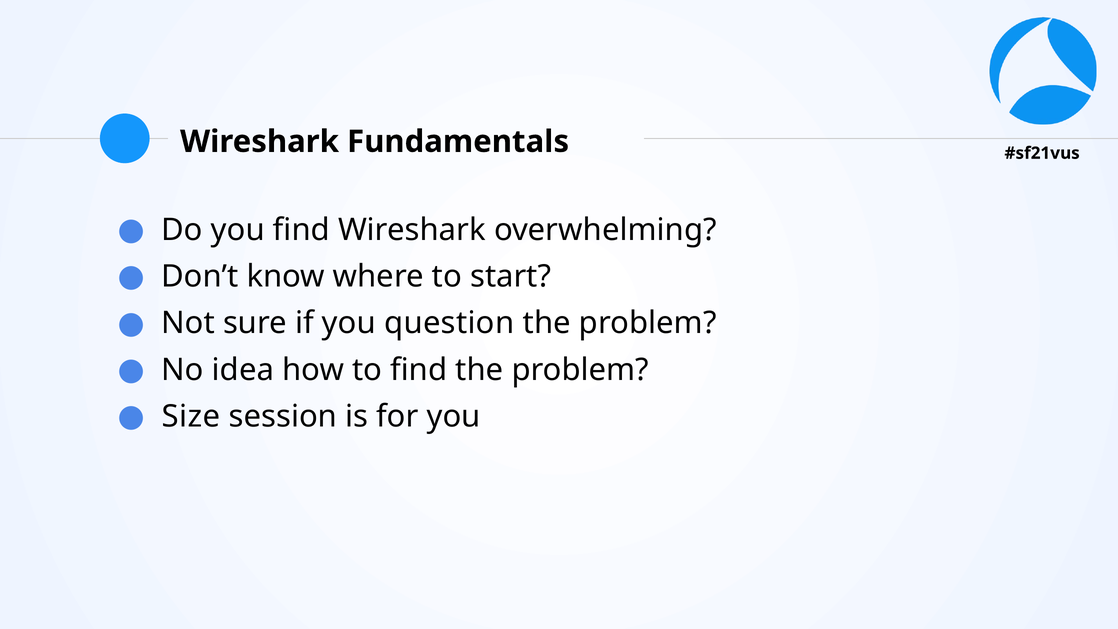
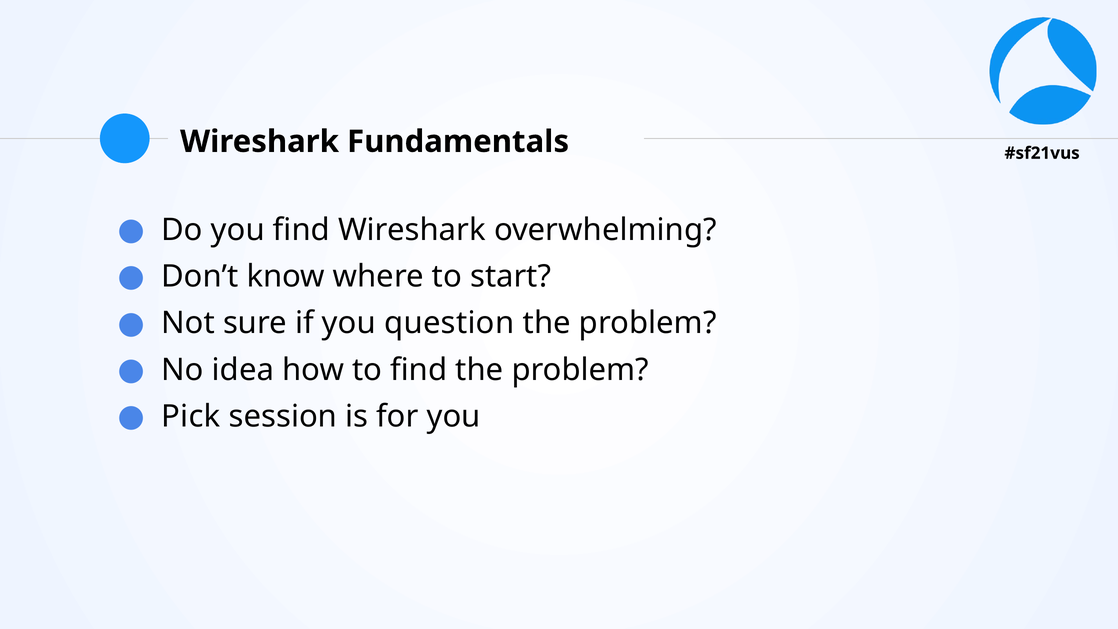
Size: Size -> Pick (191, 416)
